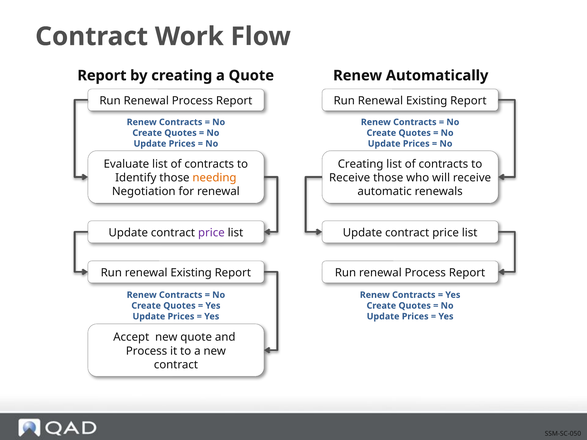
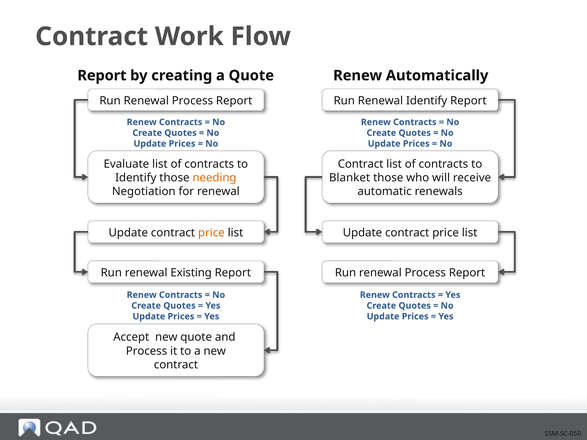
Existing: Existing -> Identify (427, 101)
Creating: Creating -> Contract (361, 164)
Receive: Receive -> Blanket (350, 178)
price colour: purple -> orange (211, 233)
